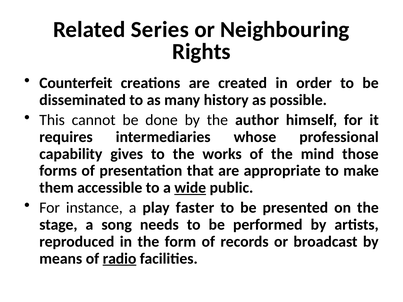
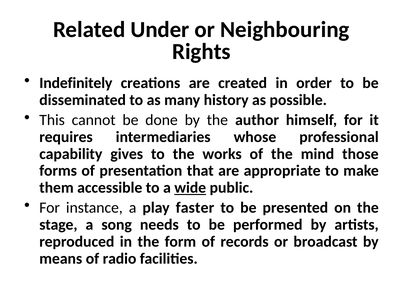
Series: Series -> Under (160, 30)
Counterfeit: Counterfeit -> Indefinitely (76, 83)
radio underline: present -> none (120, 259)
